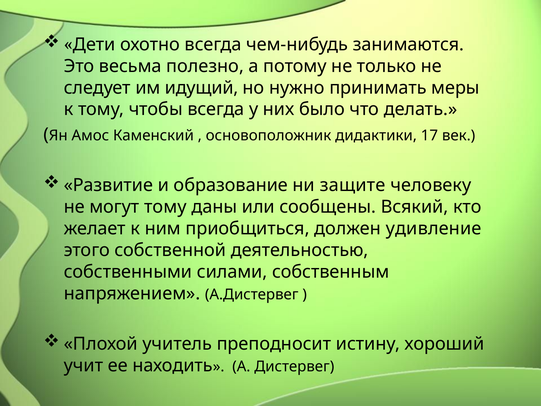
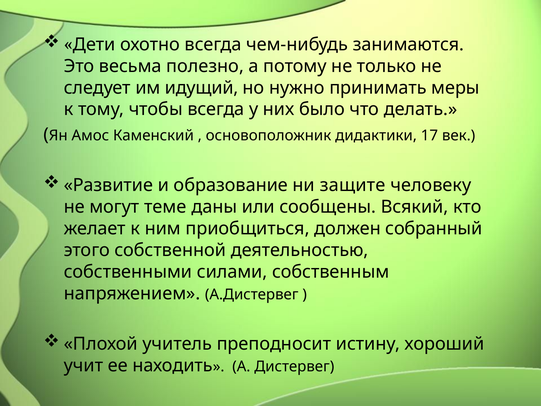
могут тому: тому -> теме (165, 207)
удивление: удивление -> собранный (434, 228)
